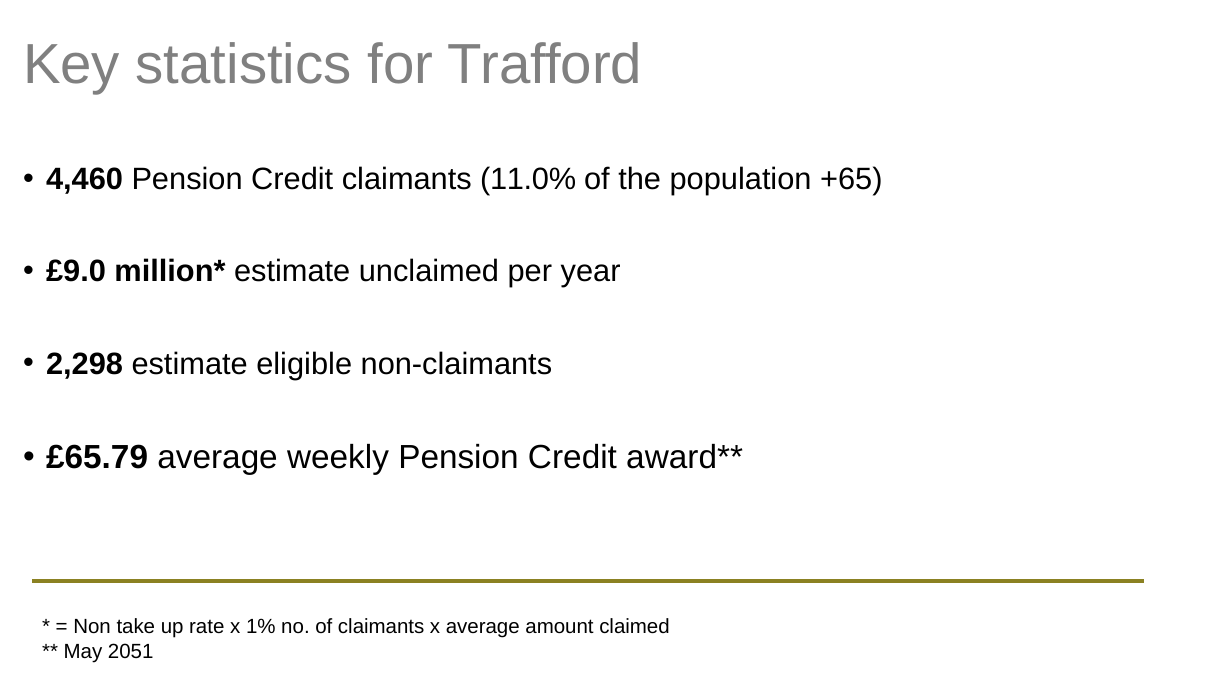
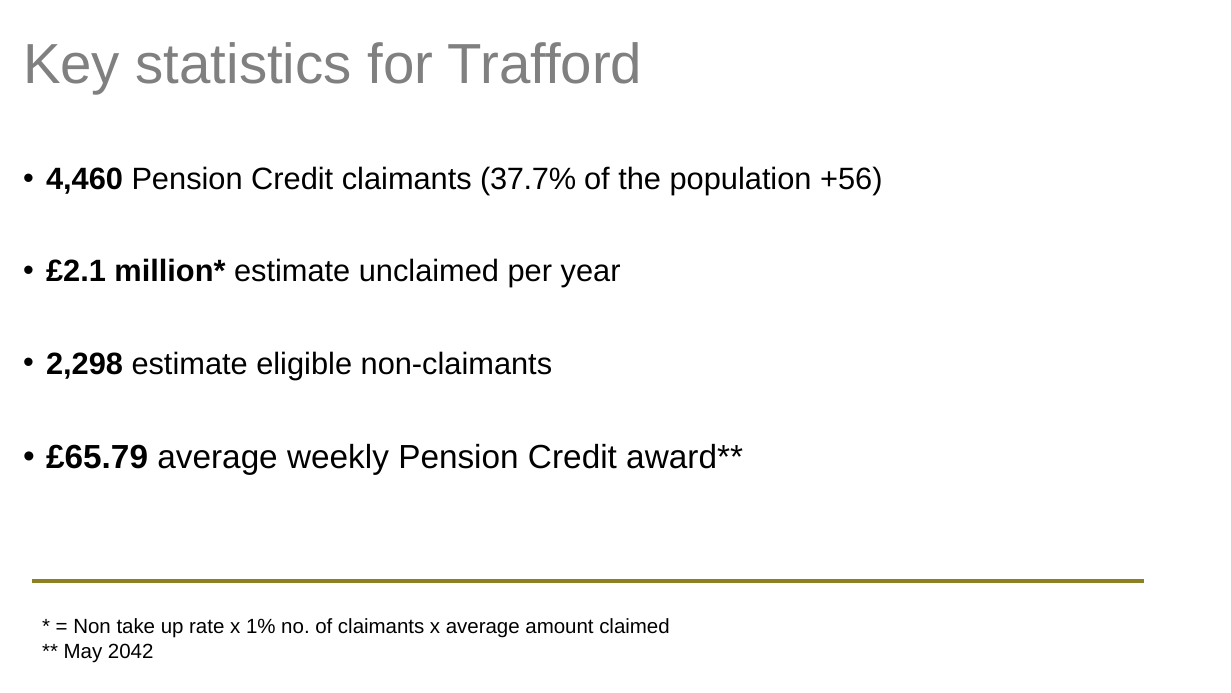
11.0%: 11.0% -> 37.7% (528, 179)
+65: +65 -> +56 (851, 179)
£9.0: £9.0 -> £2.1 (76, 271)
2051: 2051 -> 2042 (131, 651)
